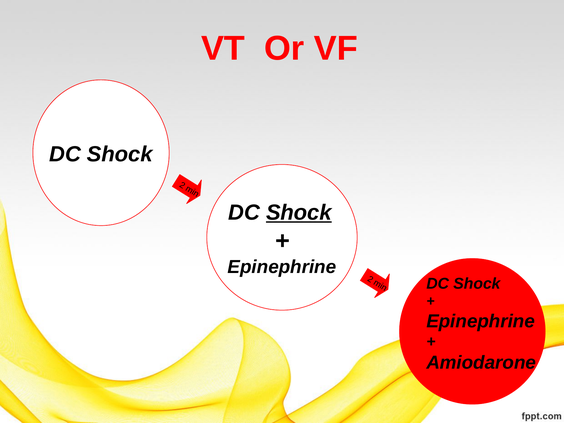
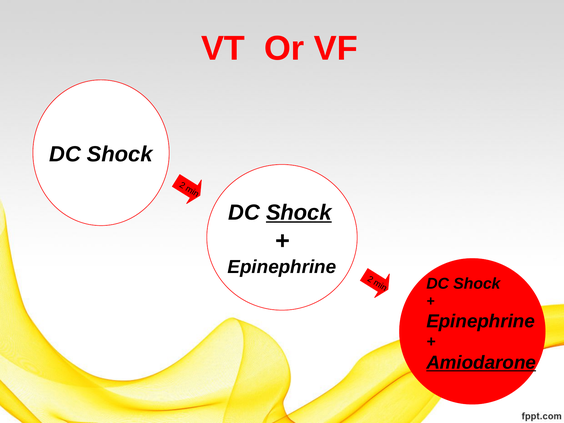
Amiodarone underline: none -> present (481, 363)
